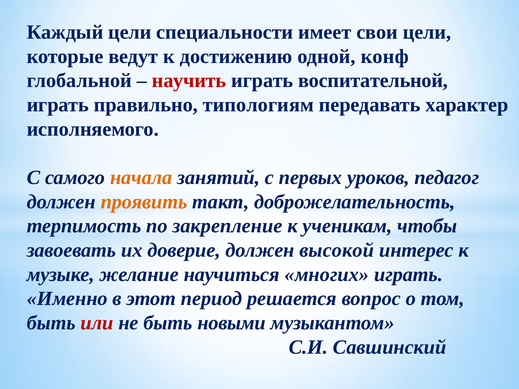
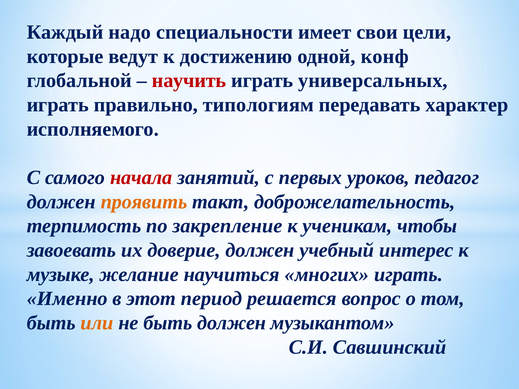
Каждый цели: цели -> надо (130, 32)
воспитательной: воспитательной -> универсальных (373, 81)
начала colour: orange -> red (141, 178)
высокой: высокой -> учебный (337, 250)
или colour: red -> orange (97, 323)
быть новыми: новыми -> должен (232, 323)
